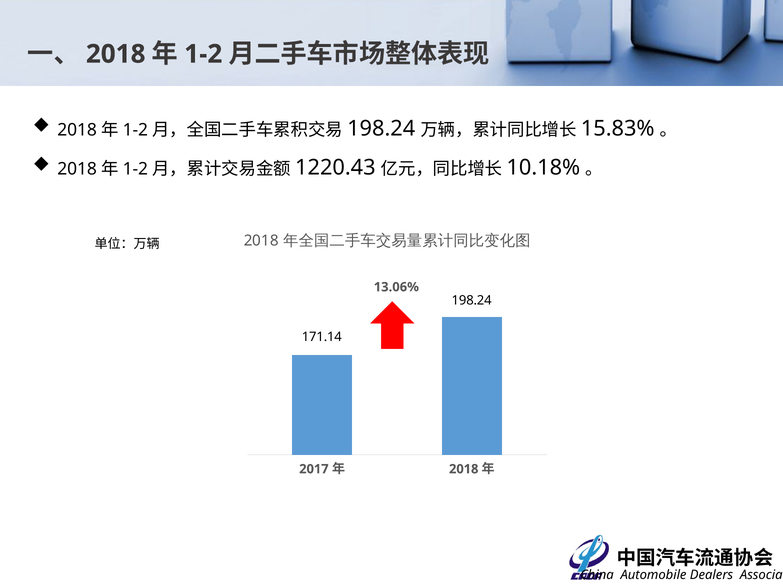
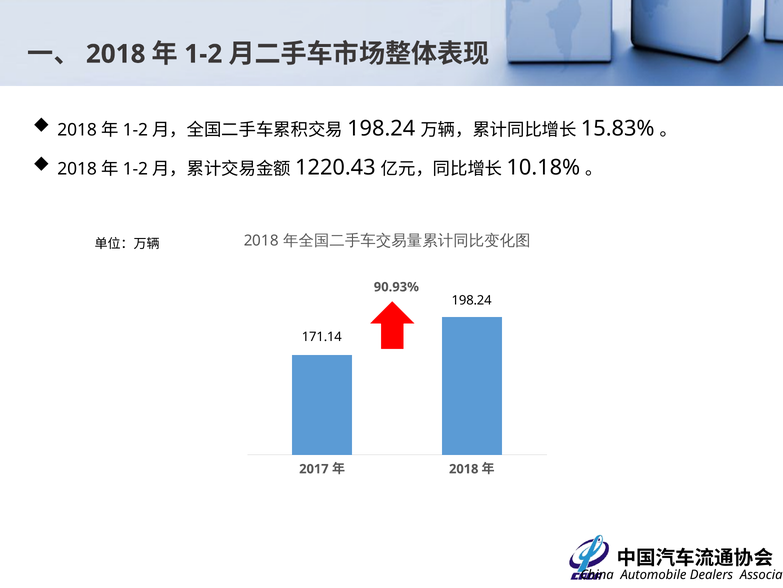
13.06%: 13.06% -> 90.93% (396, 287)
